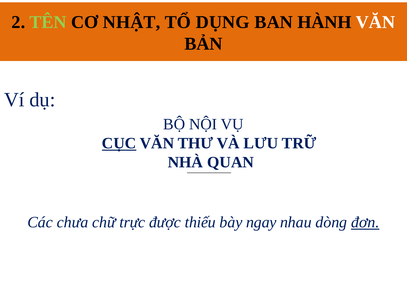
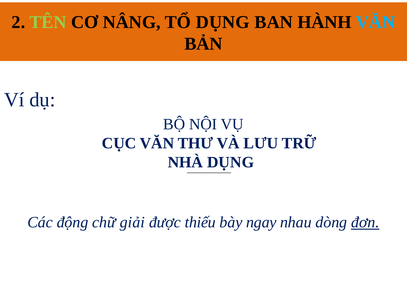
NHẬT: NHẬT -> NÂNG (132, 22)
VĂN colour: white -> light blue (375, 22)
CỤC underline: present -> none (119, 143)
NHÀ QUAN: QUAN -> DỤNG (231, 162)
chưa: chưa -> động (73, 223)
trực: trực -> giải (132, 223)
